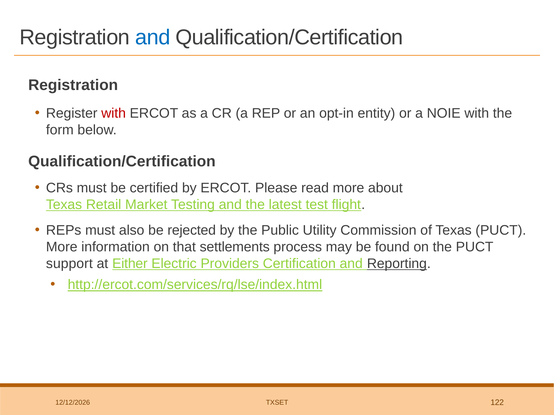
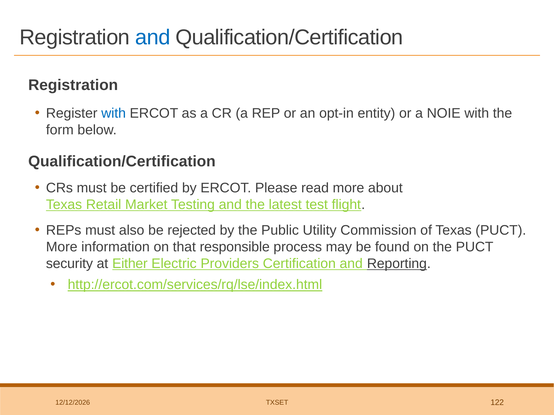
with colour: red -> blue (114, 113)
settlements: settlements -> responsible (235, 247)
support: support -> security (69, 264)
